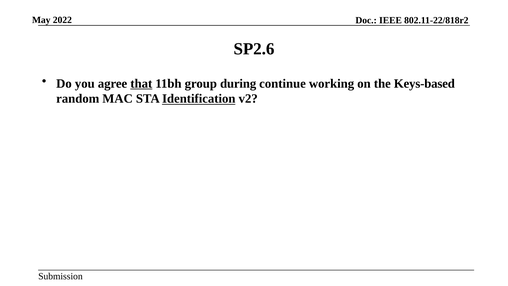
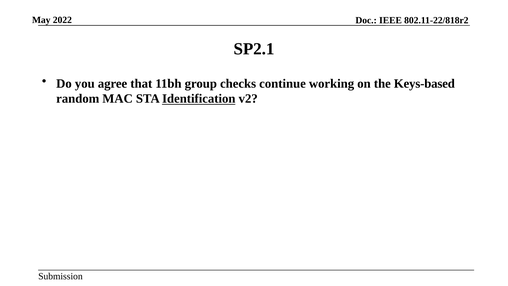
SP2.6: SP2.6 -> SP2.1 (254, 49)
that underline: present -> none (141, 83)
during: during -> checks (238, 83)
